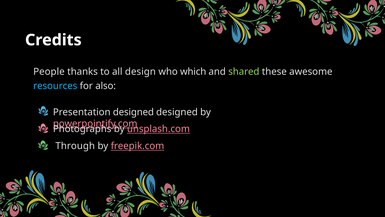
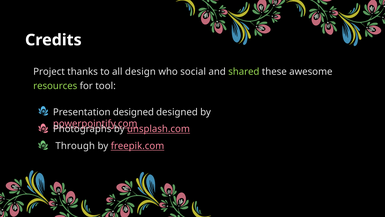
People: People -> Project (49, 72)
which: which -> social (193, 72)
resources colour: light blue -> light green (55, 86)
also: also -> tool (106, 86)
